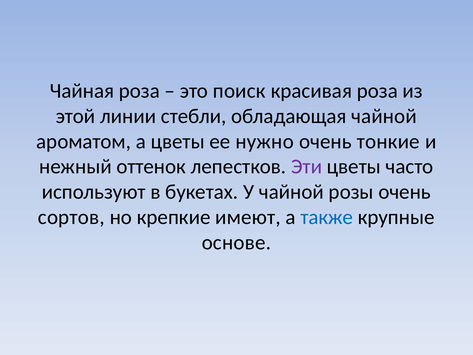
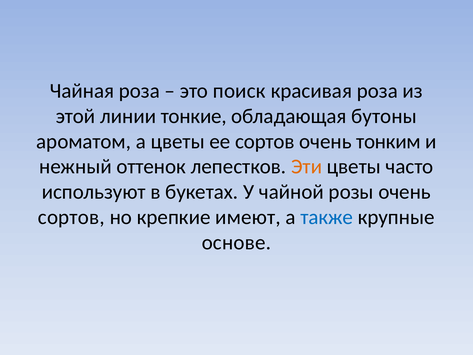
стебли: стебли -> тонкие (194, 116)
обладающая чайной: чайной -> бутоны (384, 116)
ее нужно: нужно -> сортов (265, 141)
тонкие: тонкие -> тонким (388, 141)
Эти colour: purple -> orange (307, 167)
